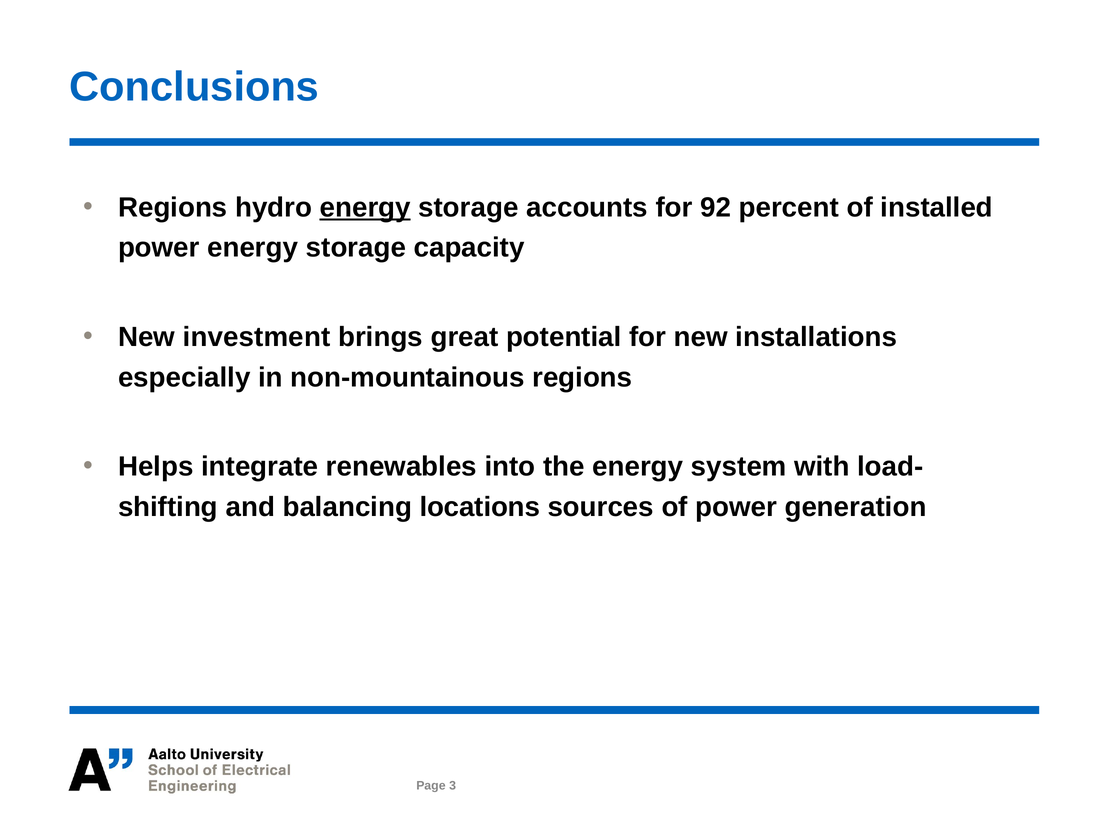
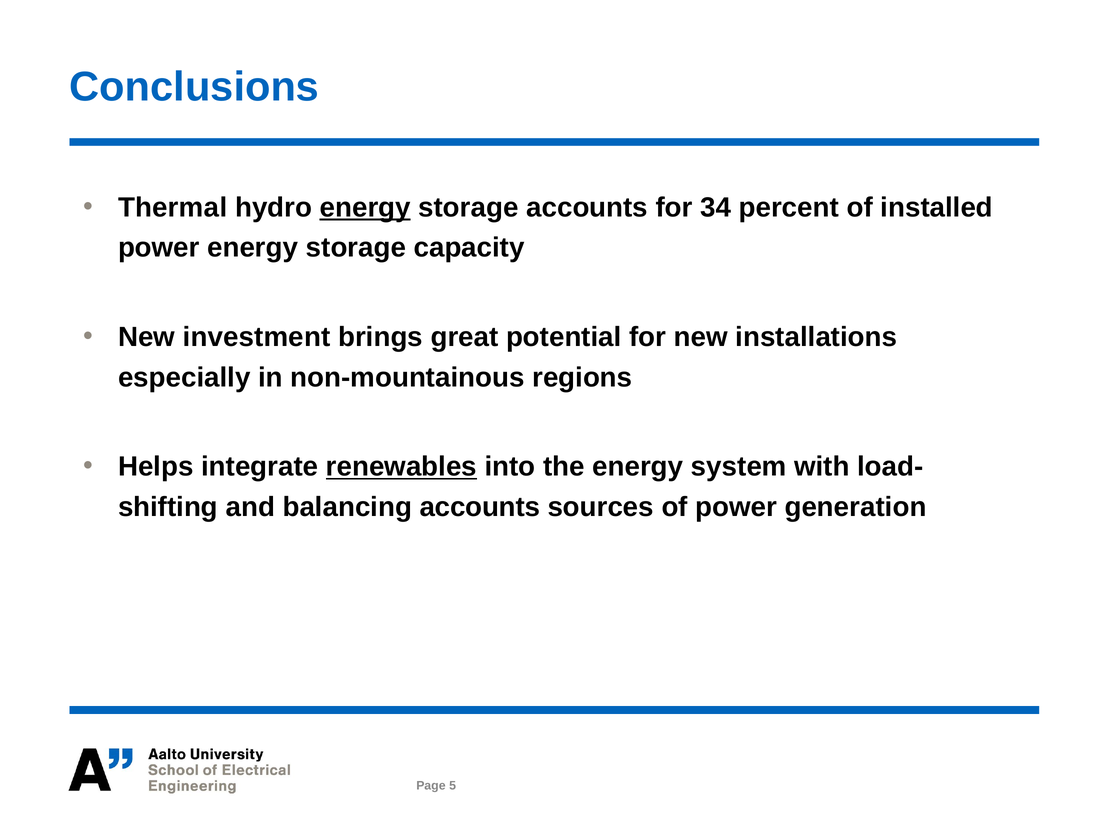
Regions: Regions -> Thermal (173, 207)
92: 92 -> 34 (716, 207)
renewables underline: none -> present (401, 466)
balancing locations: locations -> accounts (480, 507)
3: 3 -> 5 (453, 785)
